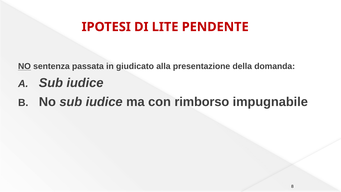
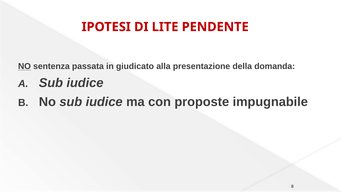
rimborso: rimborso -> proposte (202, 102)
